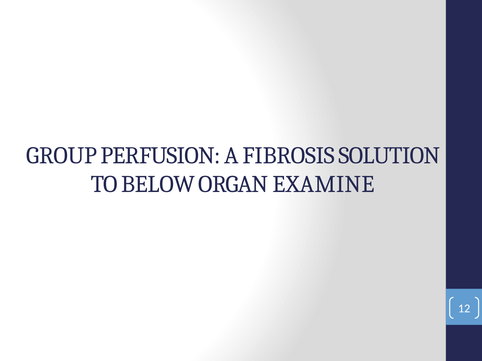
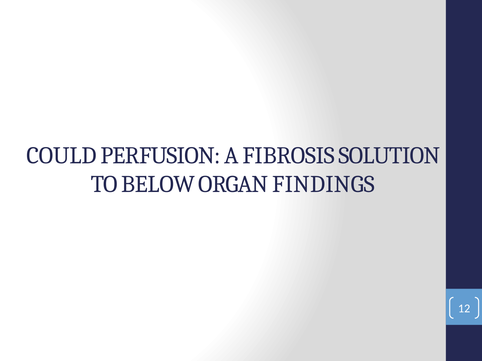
GROUP: GROUP -> COULD (62, 156)
EXAMINE: EXAMINE -> FINDINGS (324, 185)
